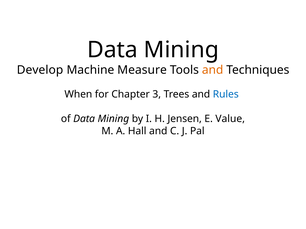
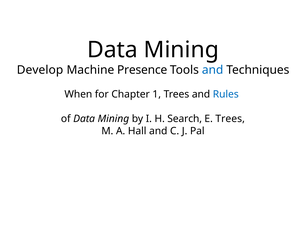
Measure: Measure -> Presence (142, 70)
and colour: orange -> blue (213, 70)
3: 3 -> 1 (157, 94)
Jensen: Jensen -> Search (185, 119)
E Value: Value -> Trees (230, 119)
